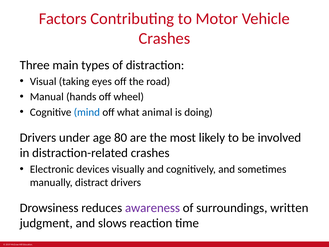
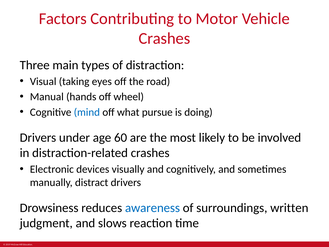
animal: animal -> pursue (157, 112)
80: 80 -> 60 (121, 137)
awareness colour: purple -> blue (152, 208)
